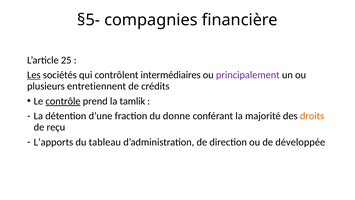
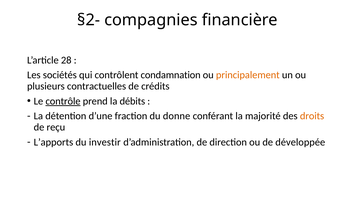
§5-: §5- -> §2- (89, 20)
25: 25 -> 28 (66, 60)
Les underline: present -> none (34, 75)
intermédiaires: intermédiaires -> condamnation (171, 75)
principalement colour: purple -> orange (248, 75)
entretiennent: entretiennent -> contractuelles (97, 86)
tamlik: tamlik -> débits (132, 101)
tableau: tableau -> investir (105, 142)
